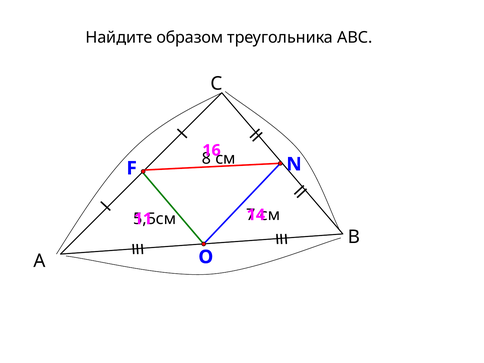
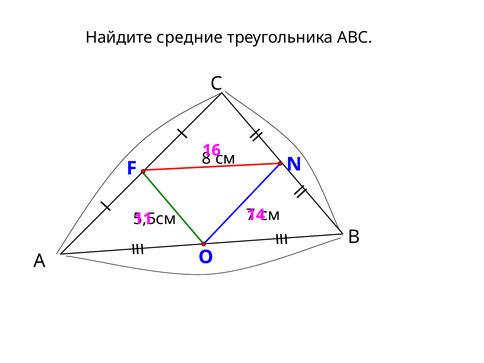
образом: образом -> средние (190, 37)
